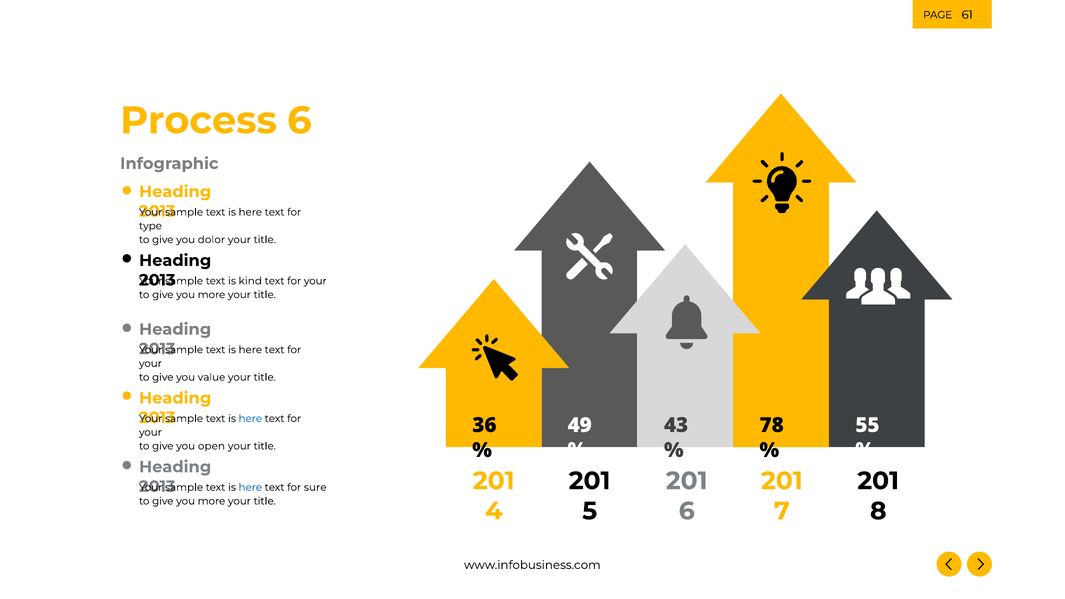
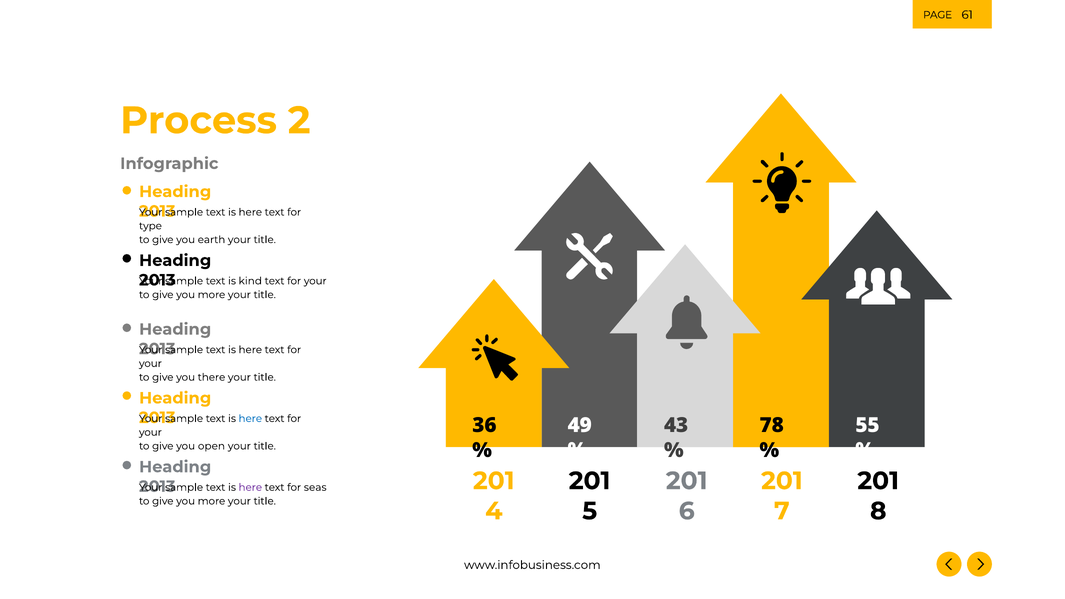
Process 6: 6 -> 2 (299, 121)
dolor: dolor -> earth (211, 240)
value: value -> there (212, 377)
here colour: blue -> purple (250, 487)
sure: sure -> seas (315, 487)
